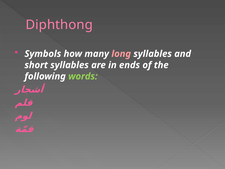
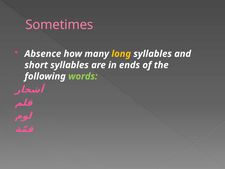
Diphthong: Diphthong -> Sometimes (59, 25)
Symbols: Symbols -> Absence (43, 54)
long colour: pink -> yellow (121, 54)
